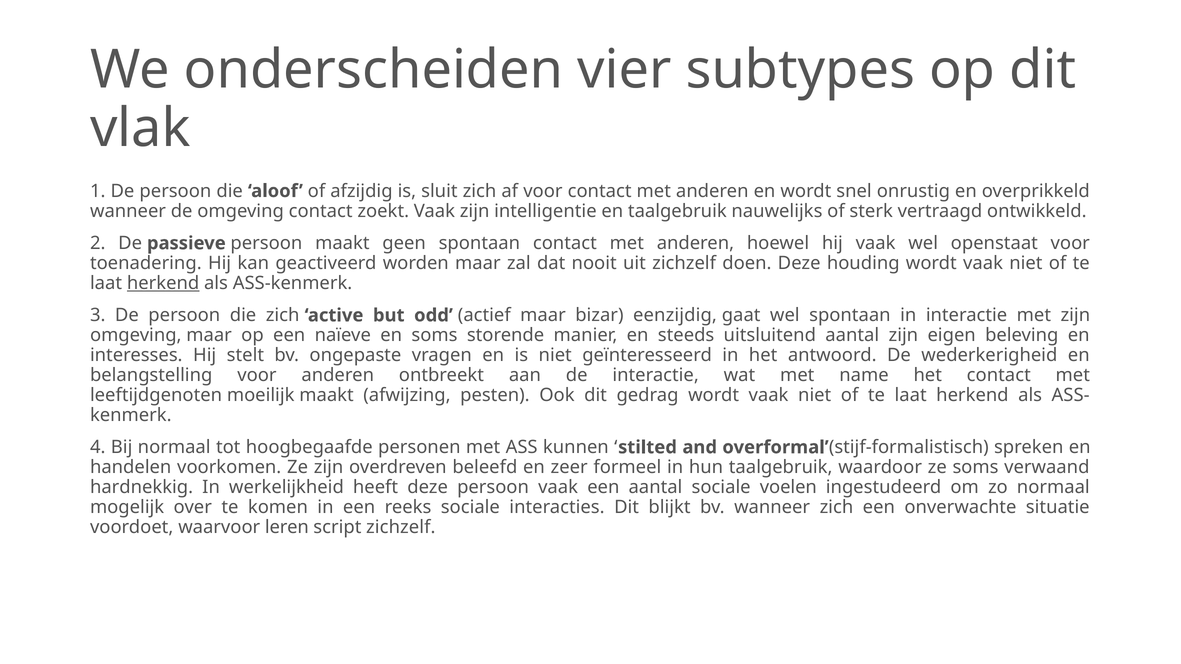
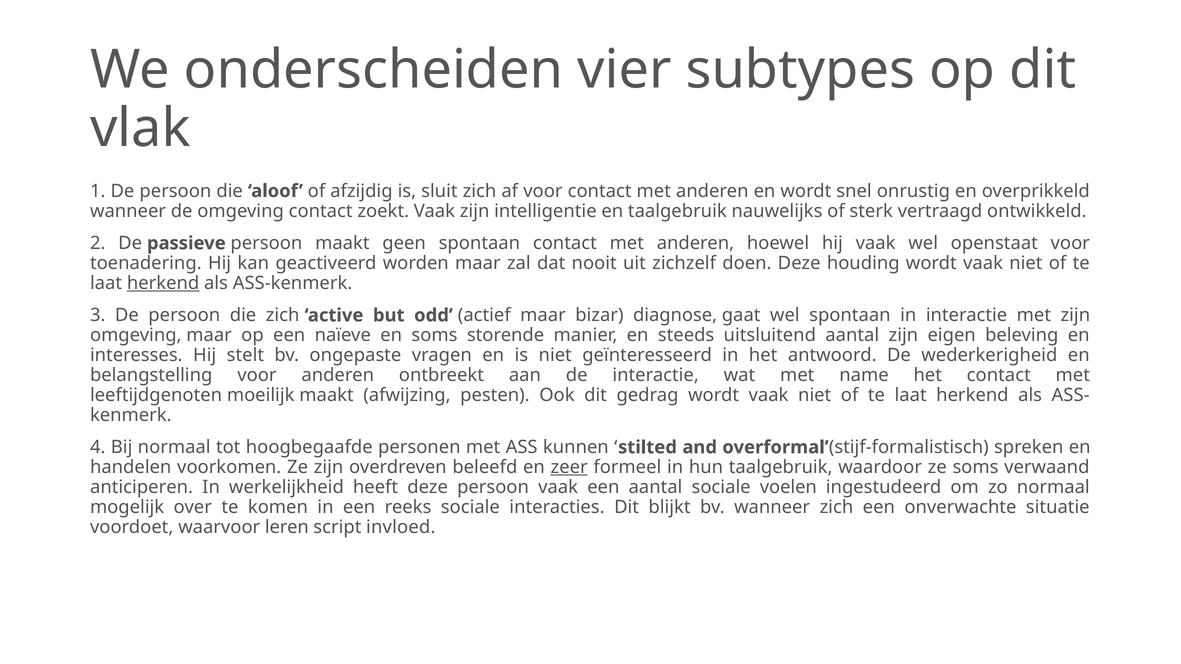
eenzijdig: eenzijdig -> diagnose (675, 315)
zeer underline: none -> present (569, 467)
hardnekkig: hardnekkig -> anticiperen (142, 487)
script zichzelf: zichzelf -> invloed (401, 527)
